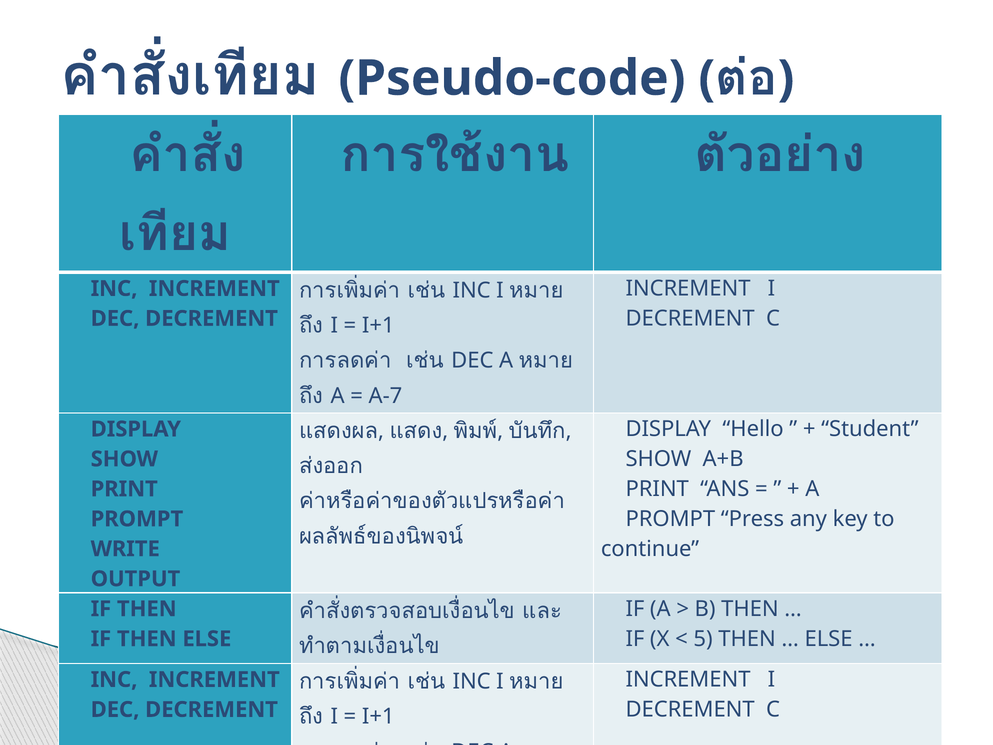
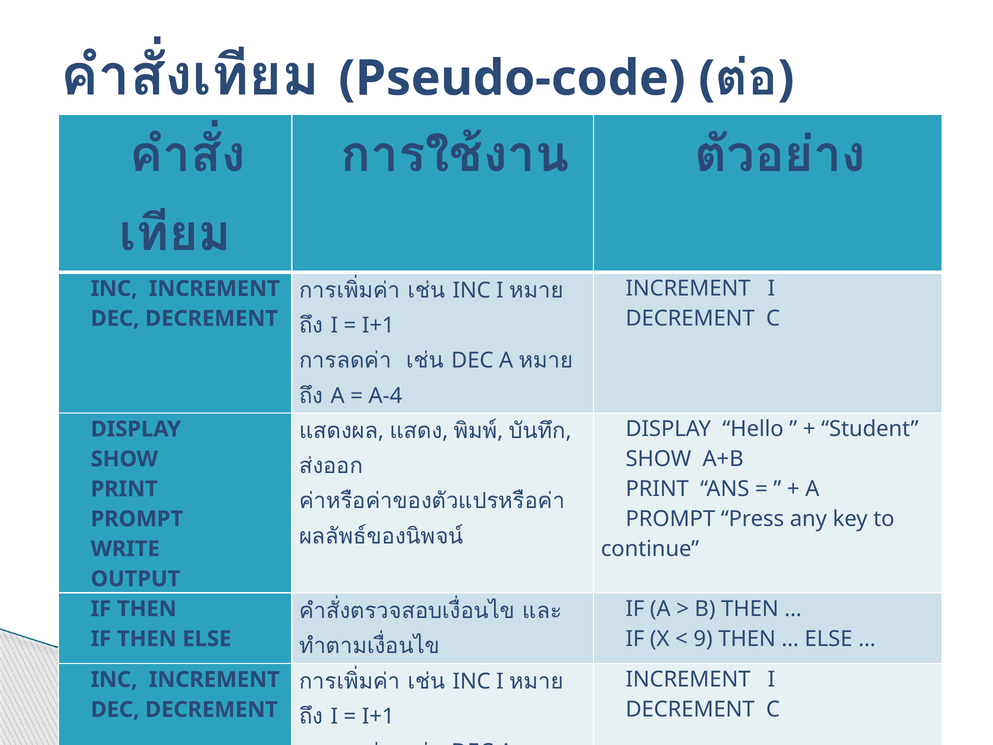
A-7: A-7 -> A-4 (385, 396)
5: 5 -> 9 (703, 639)
